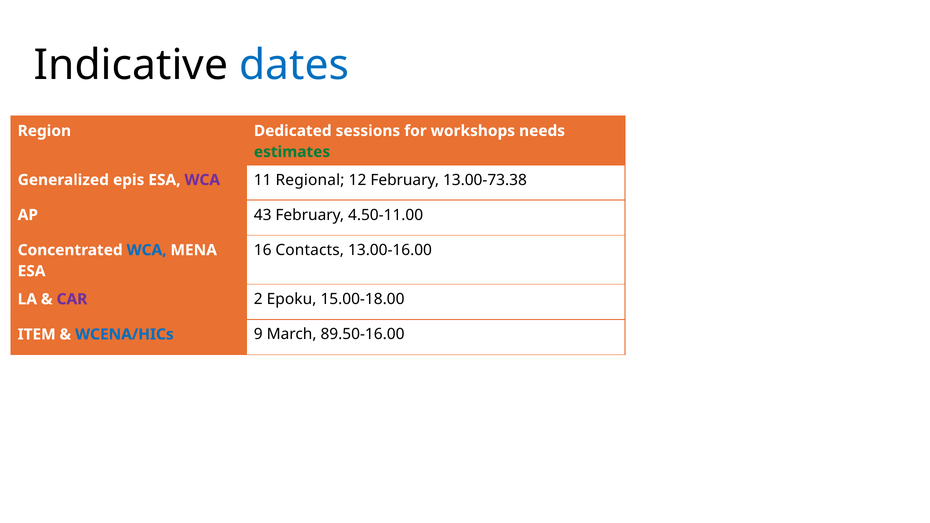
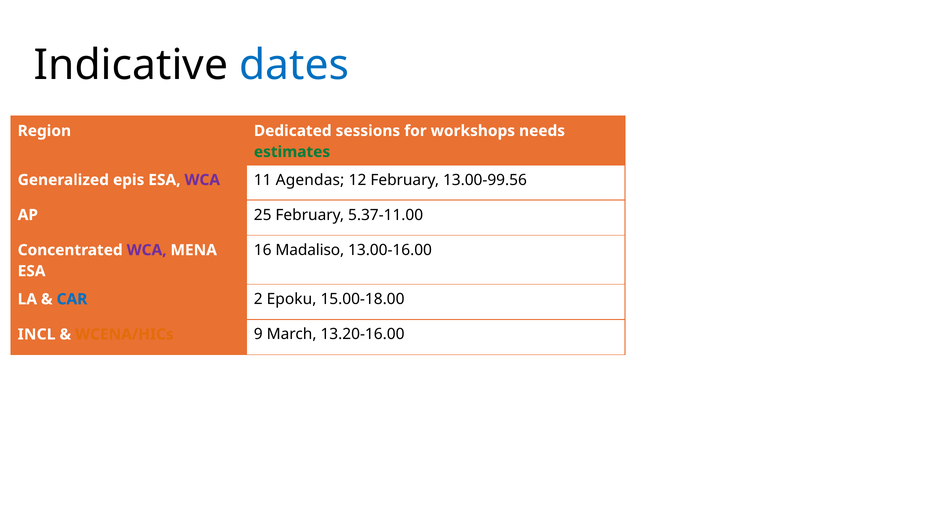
Regional: Regional -> Agendas (310, 180)
13.00-73.38: 13.00-73.38 -> 13.00-99.56 (485, 180)
43: 43 -> 25 (263, 215)
4.50-11.00: 4.50-11.00 -> 5.37-11.00 (386, 215)
Contacts: Contacts -> Madaliso (310, 250)
WCA colour: blue -> purple (147, 250)
CAR colour: purple -> blue (72, 299)
ITEM: ITEM -> INCL (37, 334)
WCENA/HICs colour: blue -> orange (124, 334)
89.50-16.00: 89.50-16.00 -> 13.20-16.00 (363, 334)
